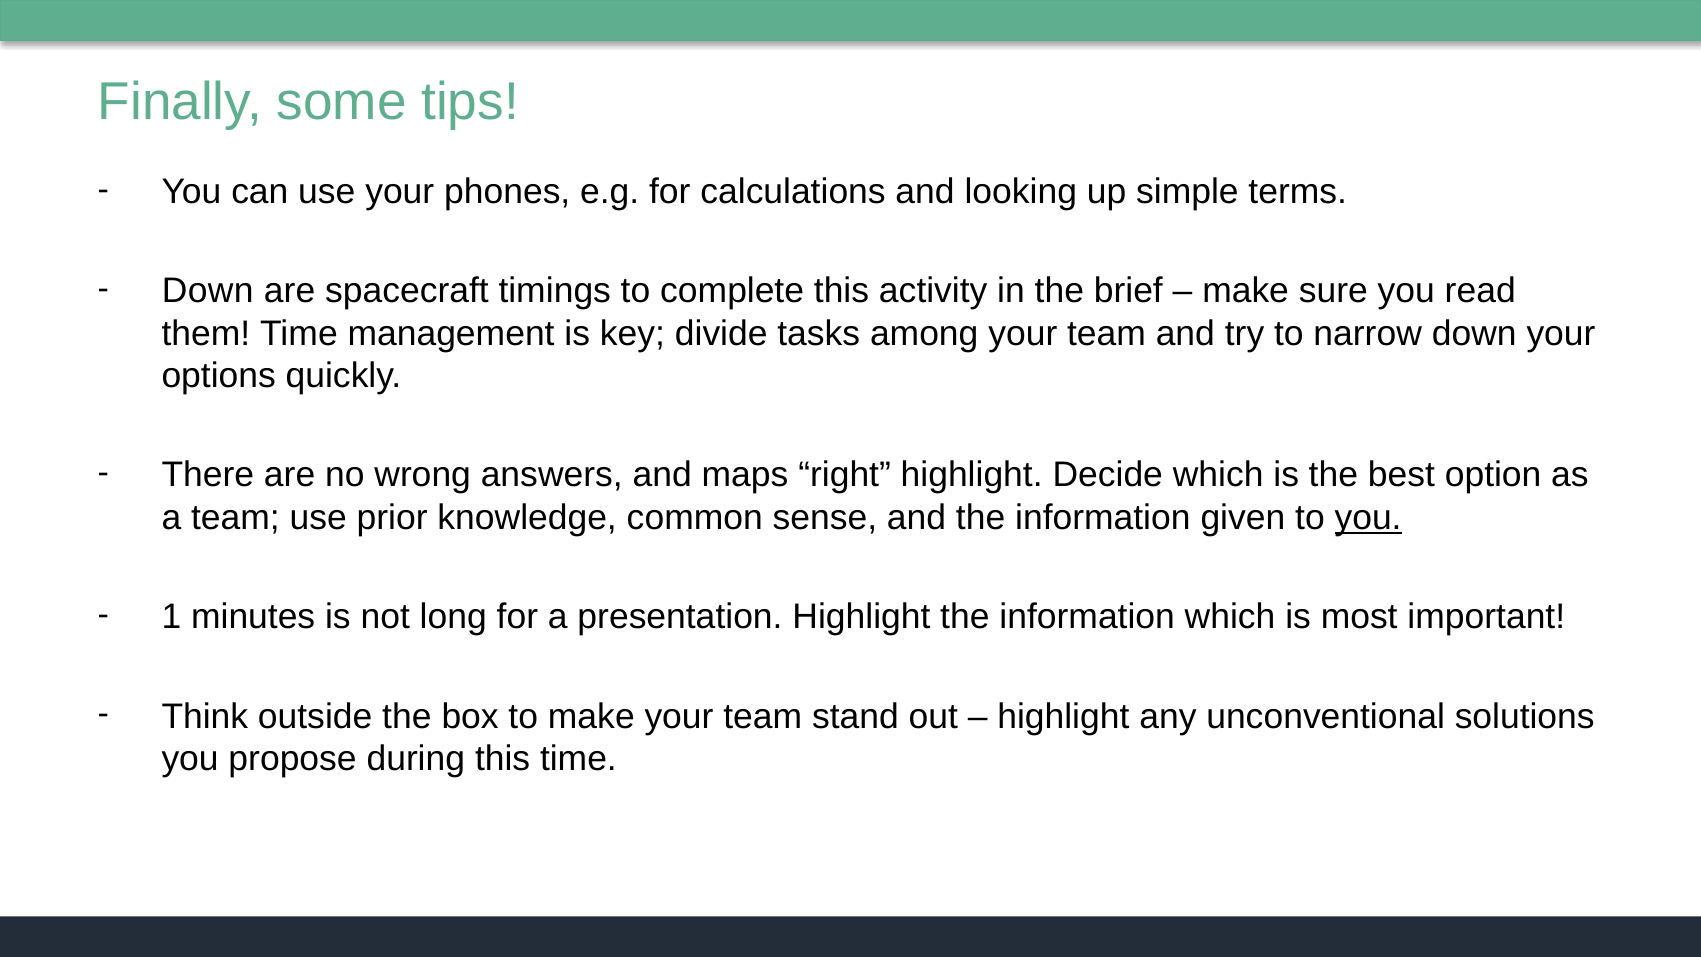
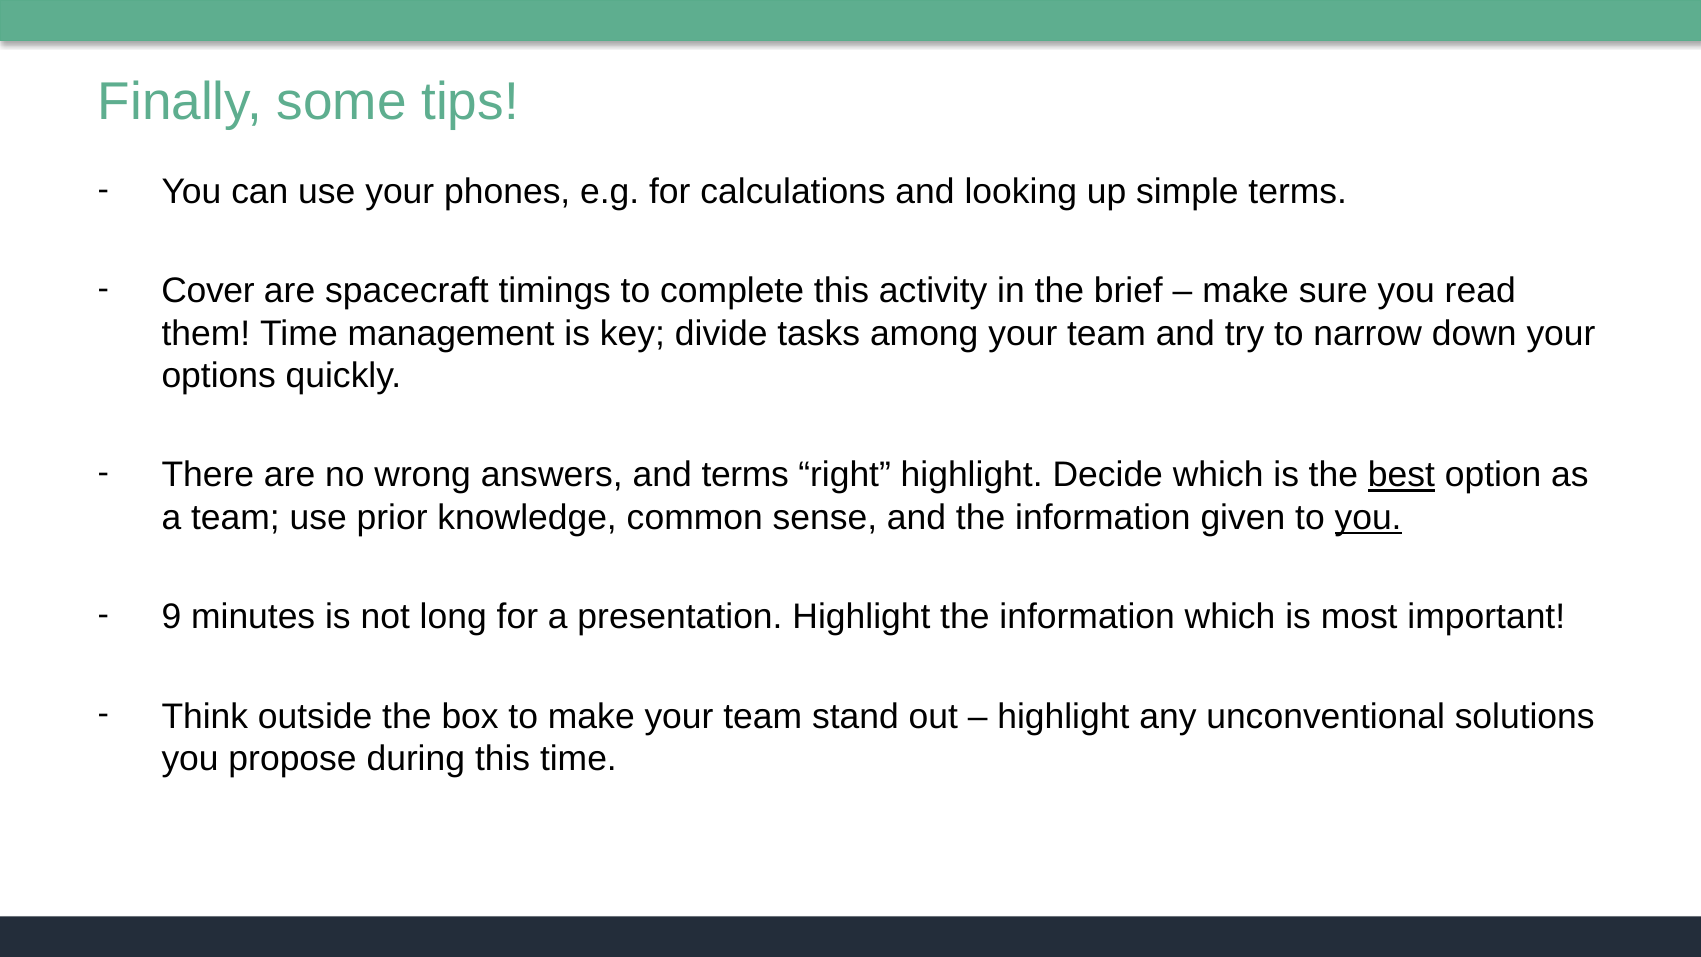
Down: Down -> Cover (208, 291)
and maps: maps -> terms (745, 475)
best underline: none -> present (1401, 475)
1: 1 -> 9 (171, 617)
